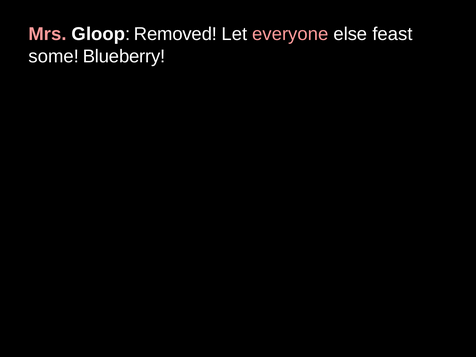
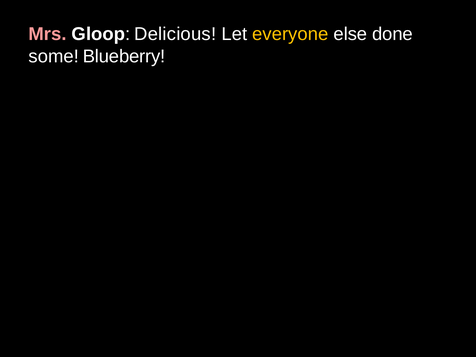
Removed: Removed -> Delicious (175, 34)
everyone colour: pink -> yellow (290, 34)
feast: feast -> done (393, 34)
